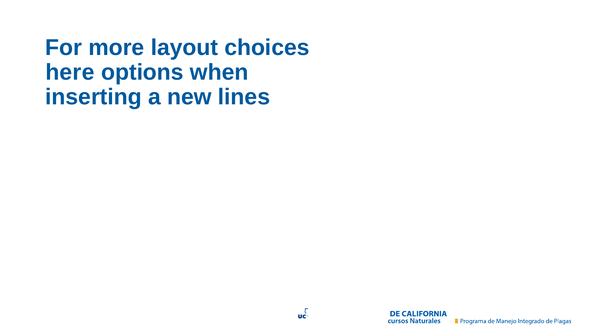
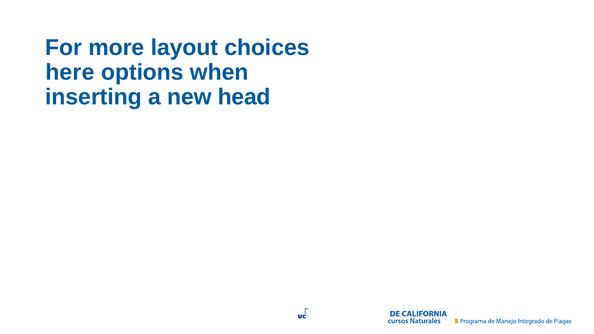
lines: lines -> head (244, 97)
